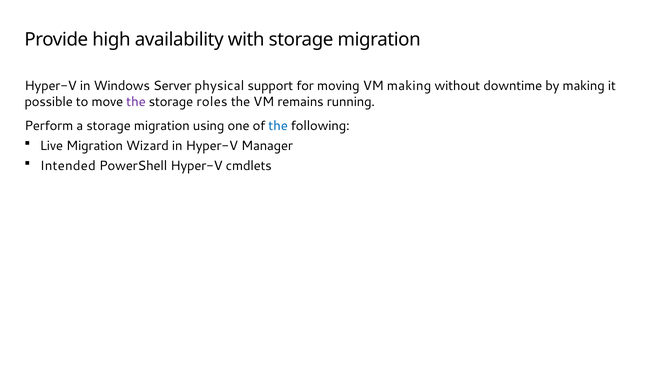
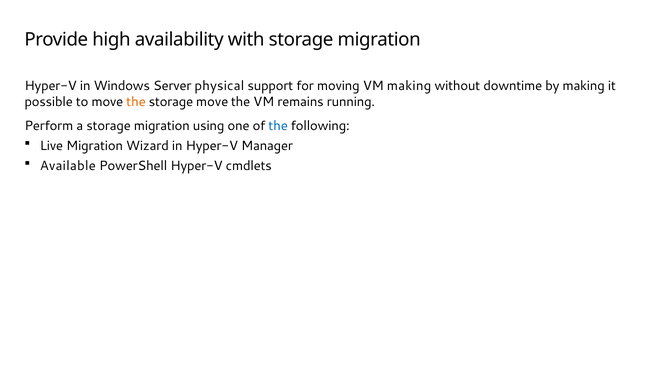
the colour: purple -> orange (136, 102)
storage roles: roles -> move (212, 102)
Intended: Intended -> Available (68, 166)
